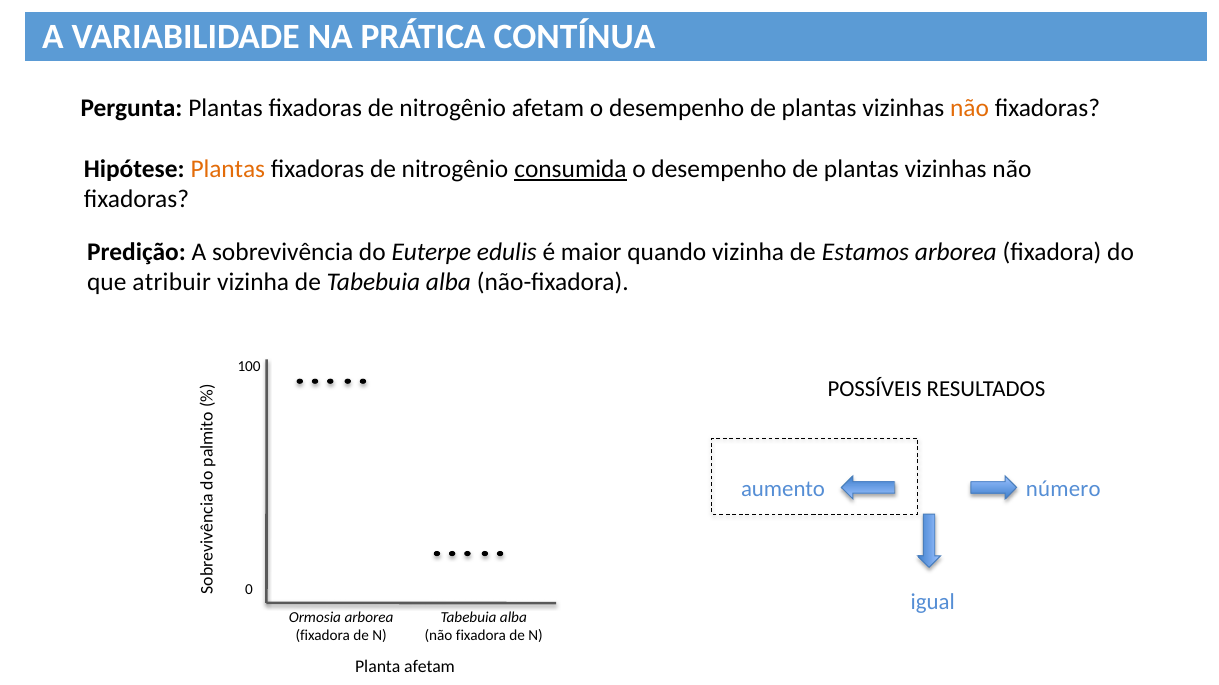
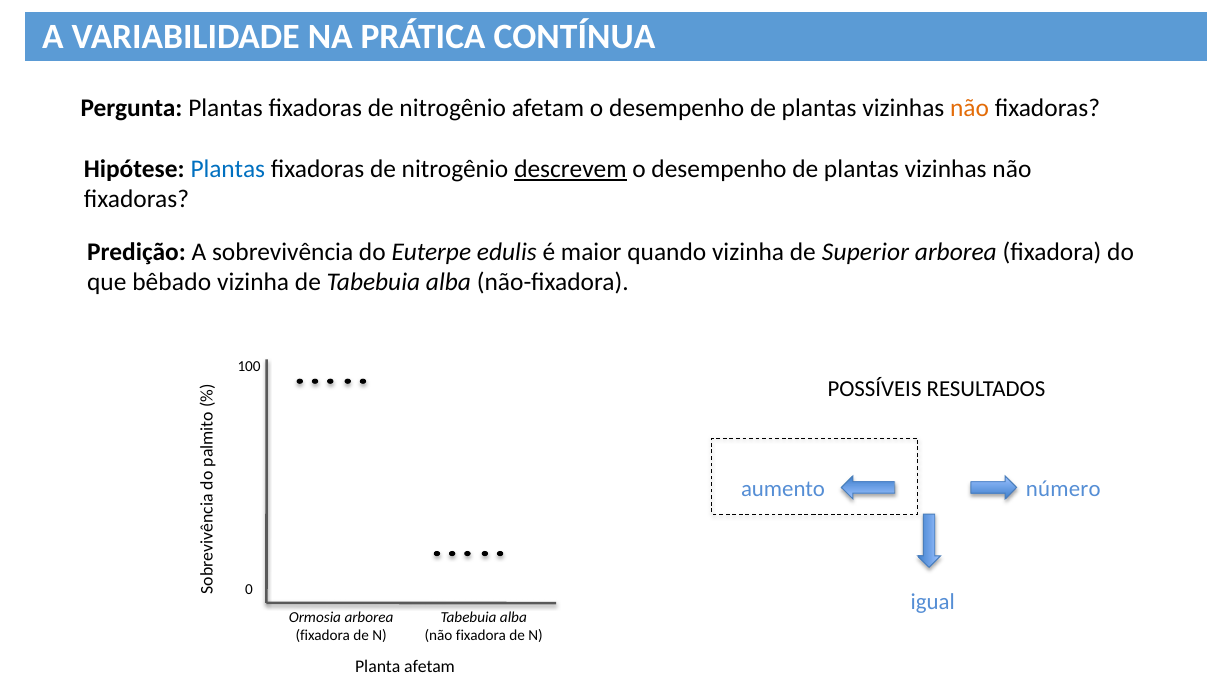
Plantas colour: orange -> blue (228, 169)
consumida: consumida -> descrevem (570, 169)
Estamos: Estamos -> Superior (865, 252)
atribuir: atribuir -> bêbado (172, 282)
